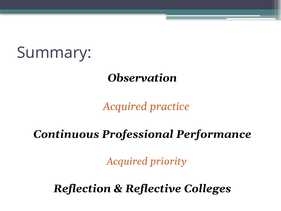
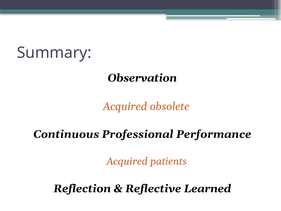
practice: practice -> obsolete (170, 106)
priority: priority -> patients (169, 161)
Colleges: Colleges -> Learned (207, 188)
